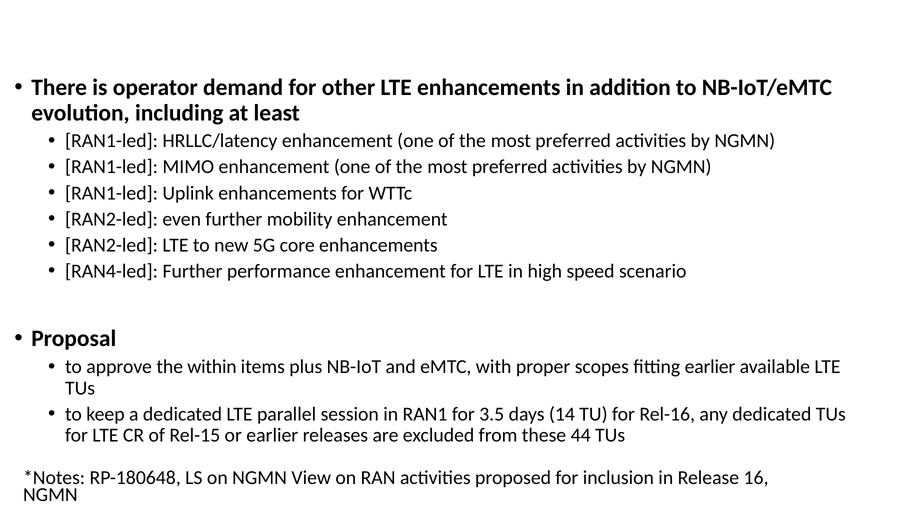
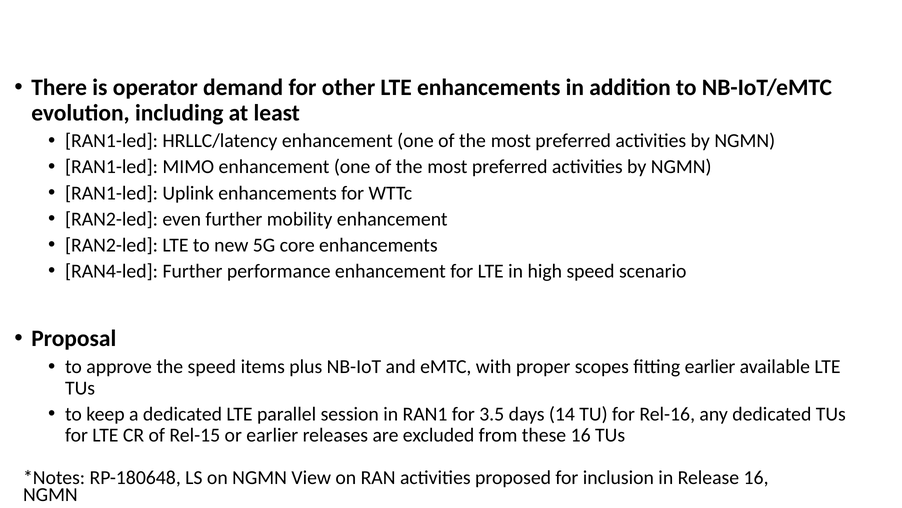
the within: within -> speed (212, 366)
these 44: 44 -> 16 (581, 435)
